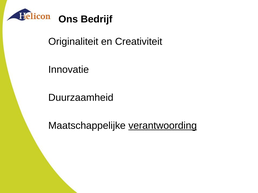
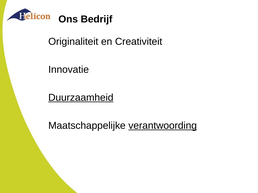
Duurzaamheid underline: none -> present (81, 98)
